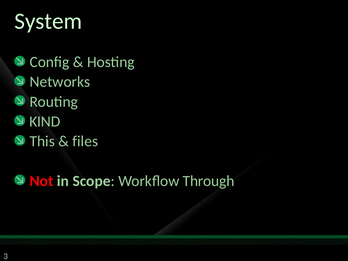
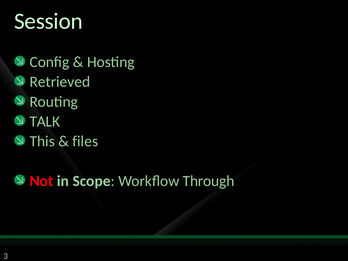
System: System -> Session (48, 21)
Networks: Networks -> Retrieved (60, 82)
KIND: KIND -> TALK (45, 121)
